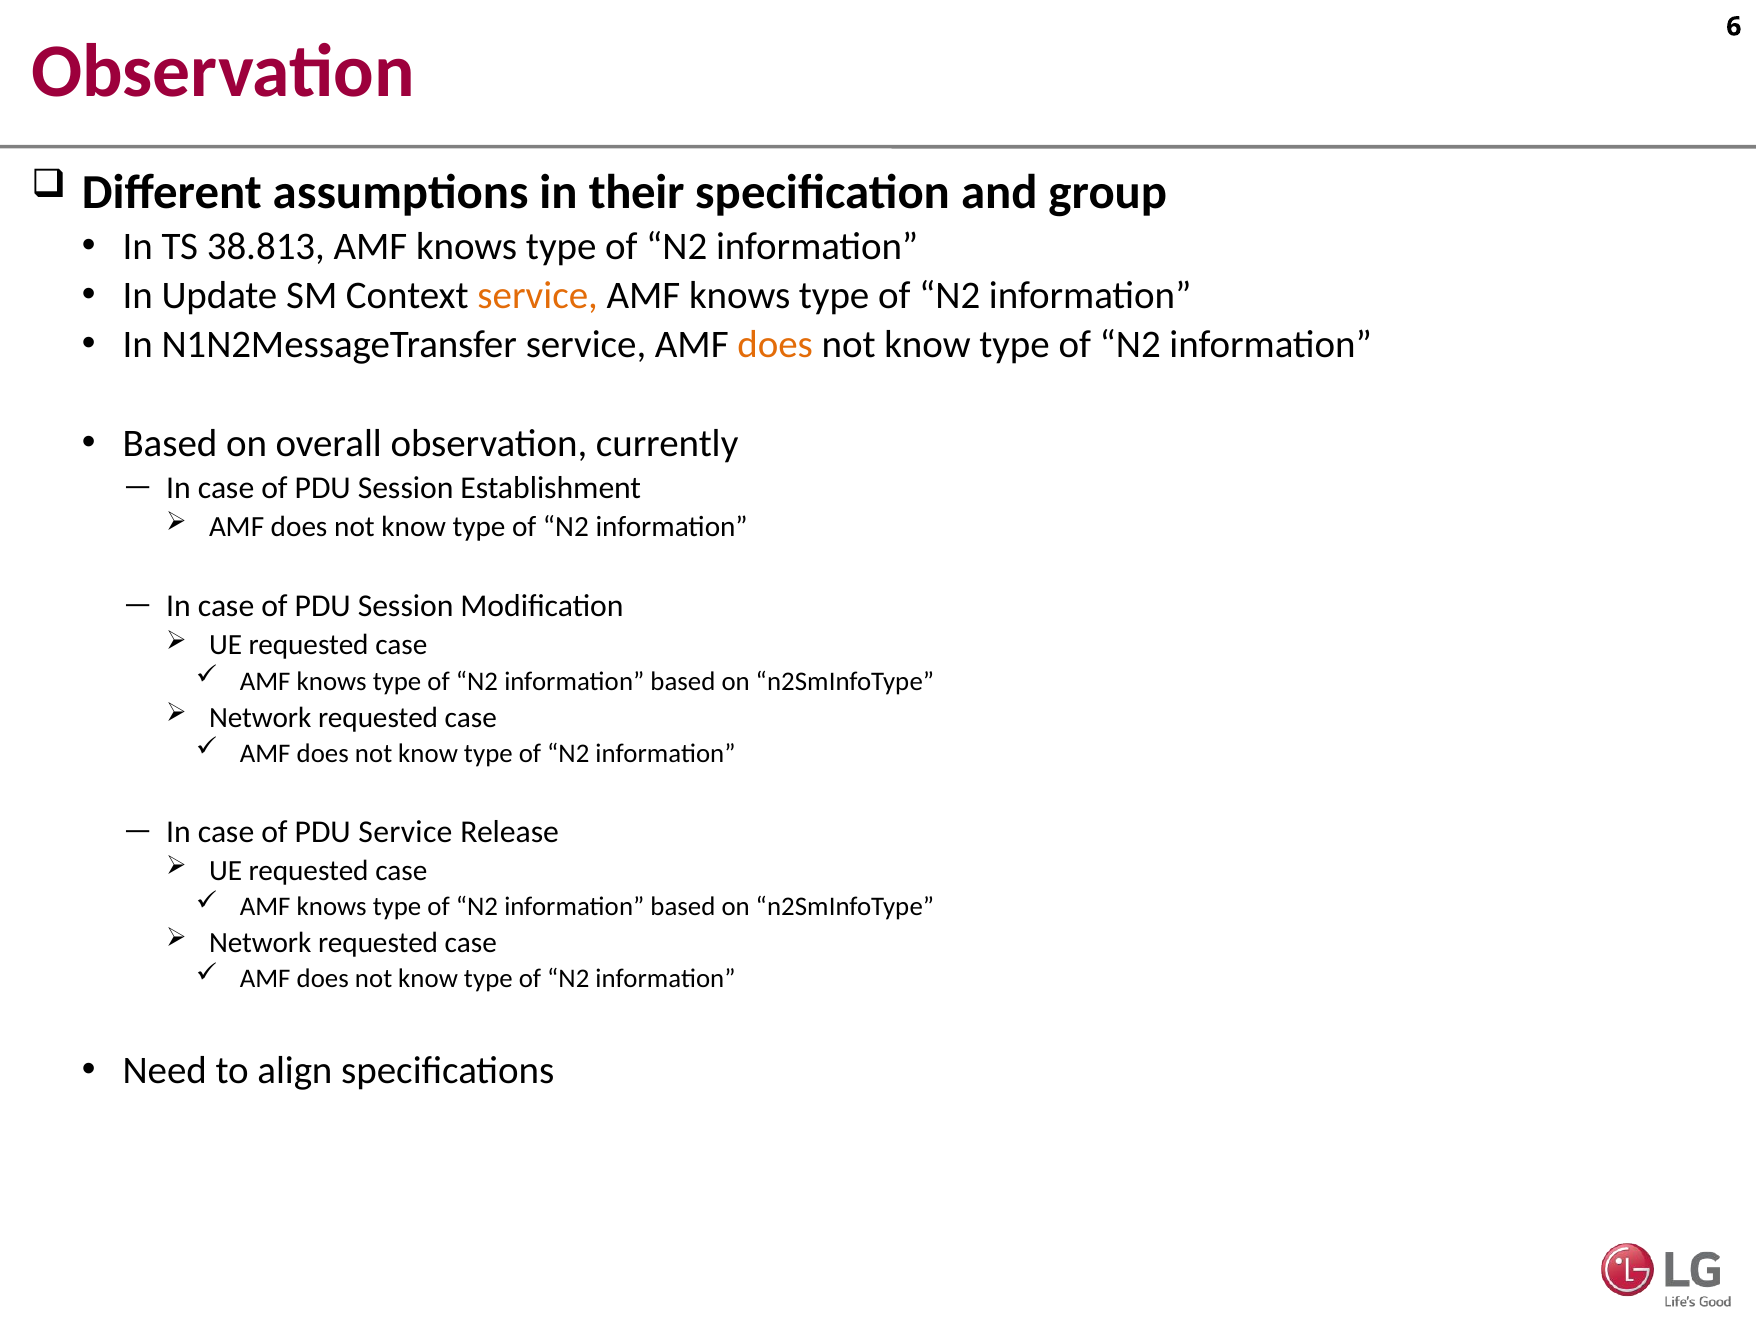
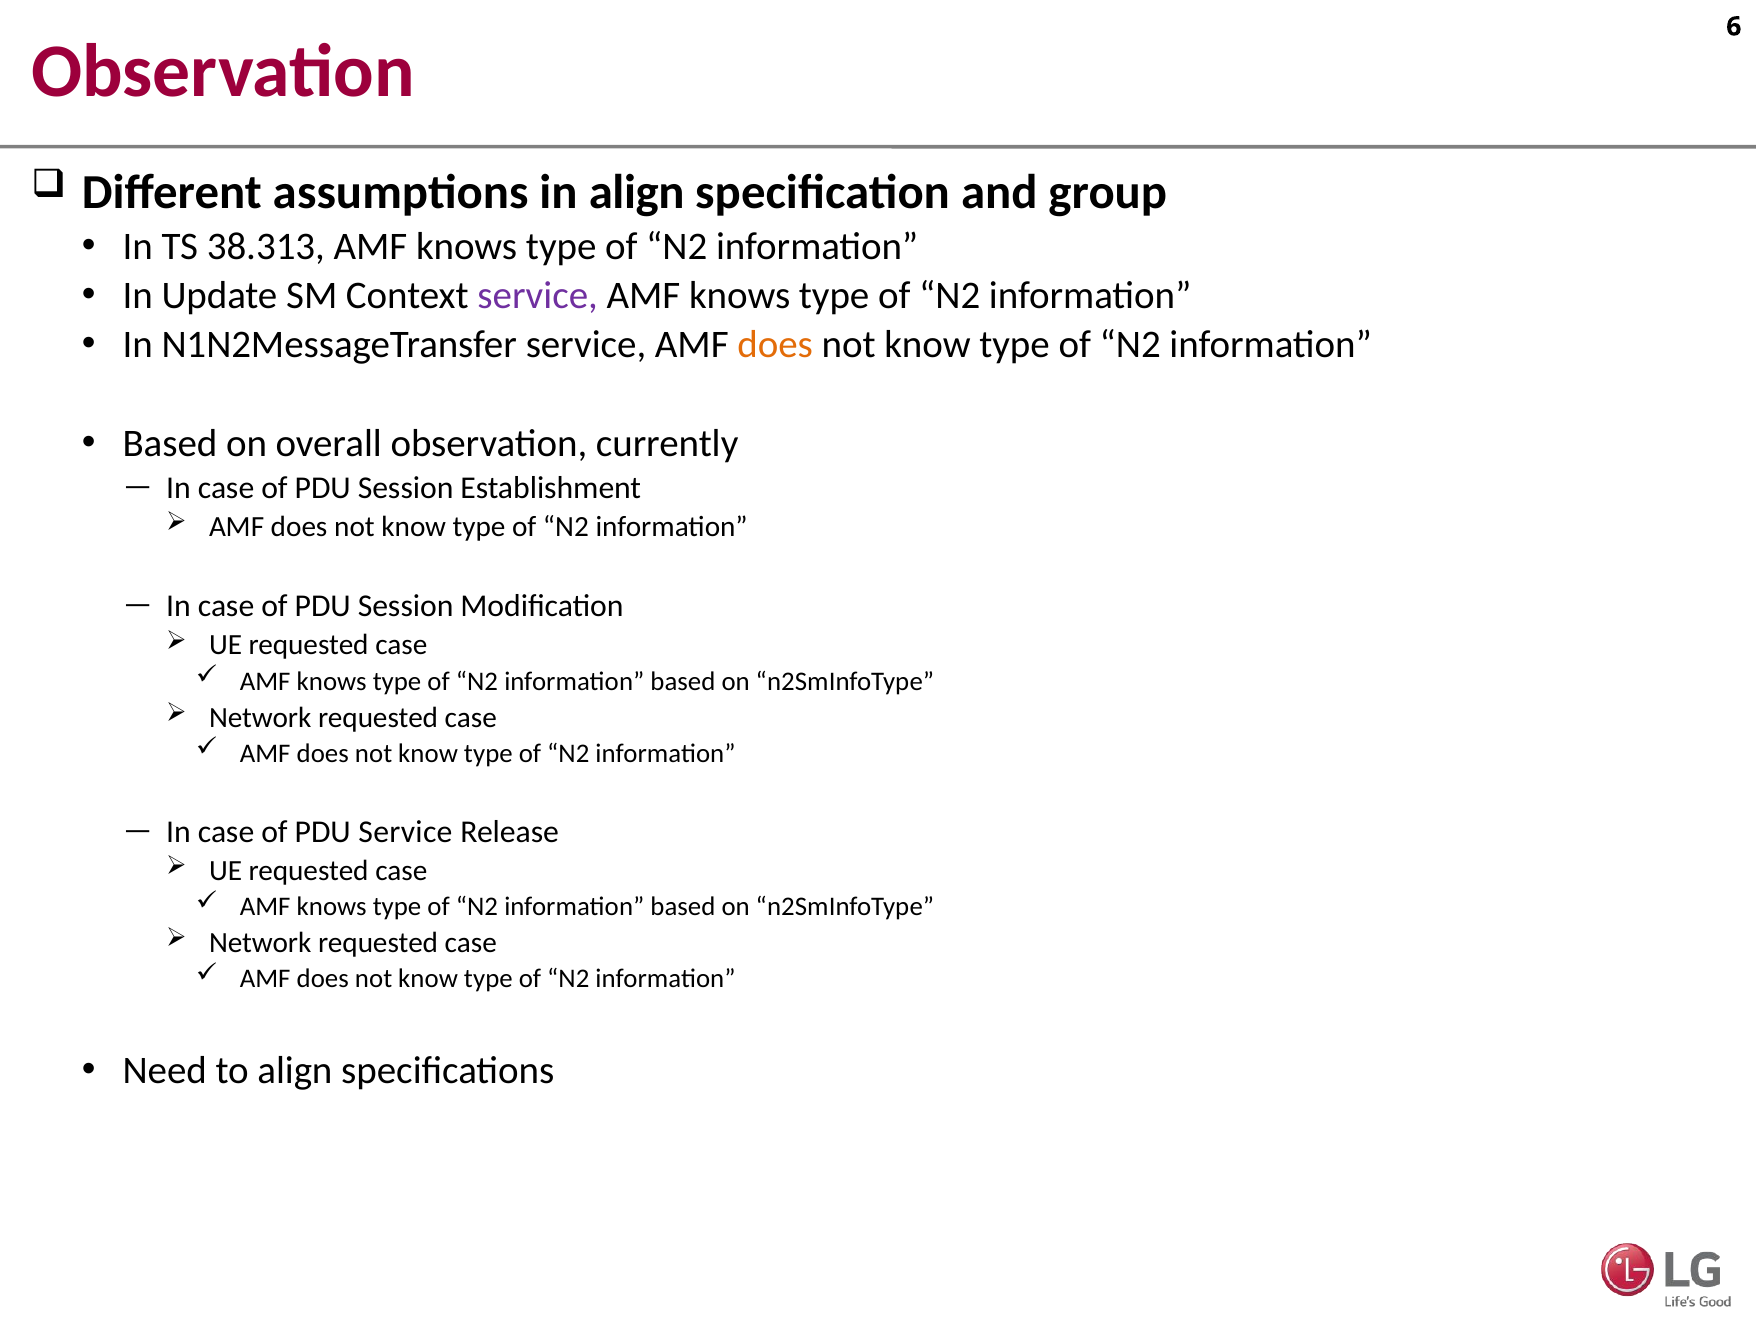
in their: their -> align (637, 192)
38.813: 38.813 -> 38.313 (266, 247)
service colour: orange -> purple (538, 296)
